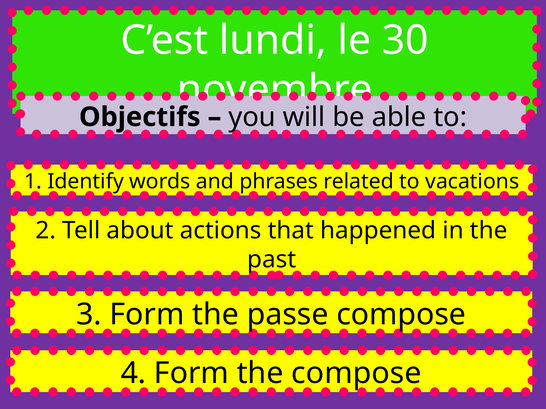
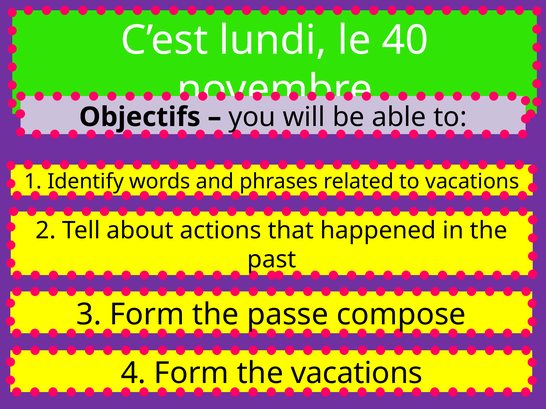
30: 30 -> 40 (405, 40)
the compose: compose -> vacations (357, 374)
